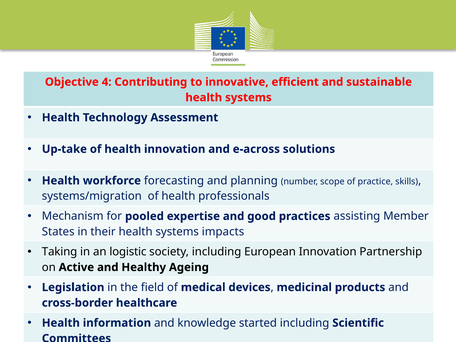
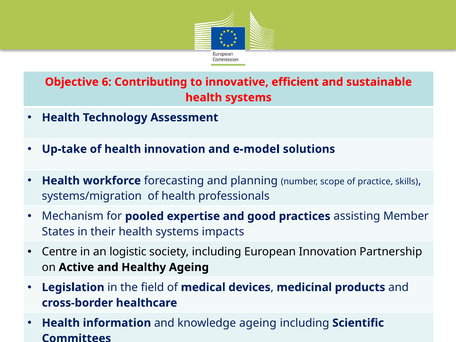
4: 4 -> 6 (107, 82)
e-across: e-across -> e-model (256, 149)
Taking: Taking -> Centre (60, 252)
started: started -> ageing (258, 323)
